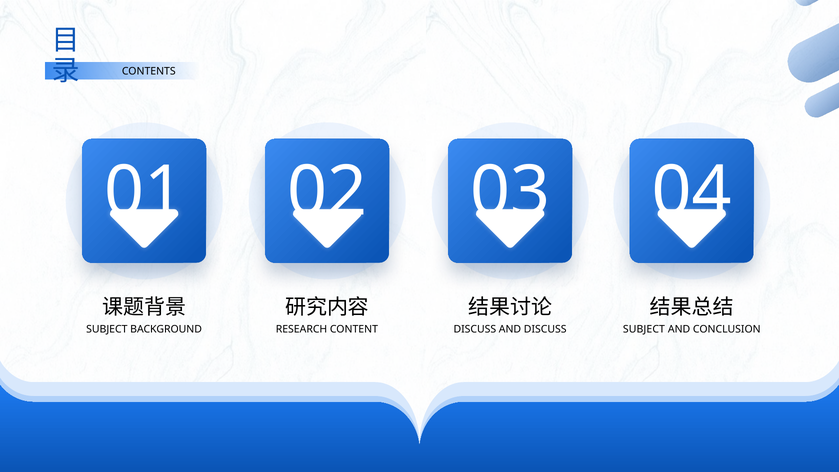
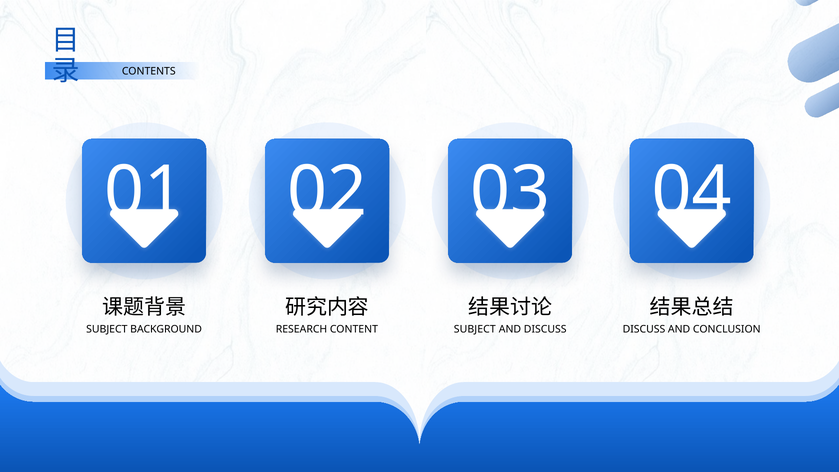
DISCUSS: DISCUSS -> SUBJECT (475, 329)
SUBJECT: SUBJECT -> DISCUSS (644, 329)
